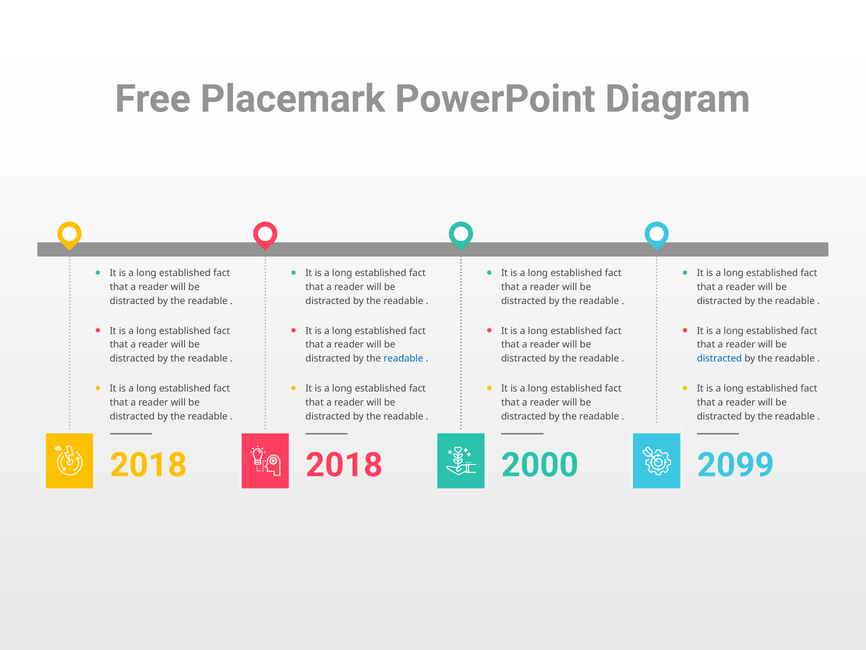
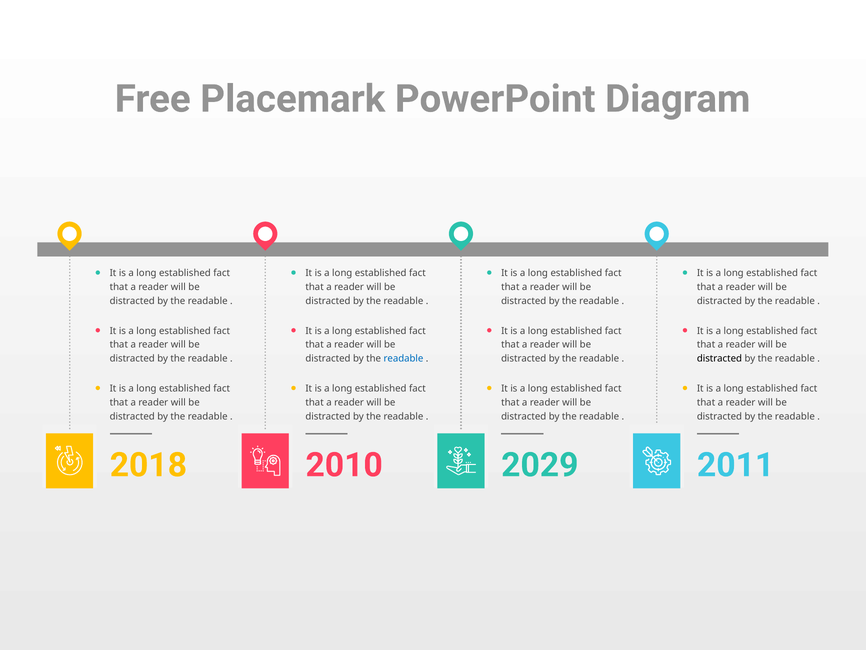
distracted colour: blue -> black (719, 358)
2018: 2018 -> 2010 (344, 465)
2000: 2000 -> 2029 (540, 465)
2099: 2099 -> 2011 (736, 465)
